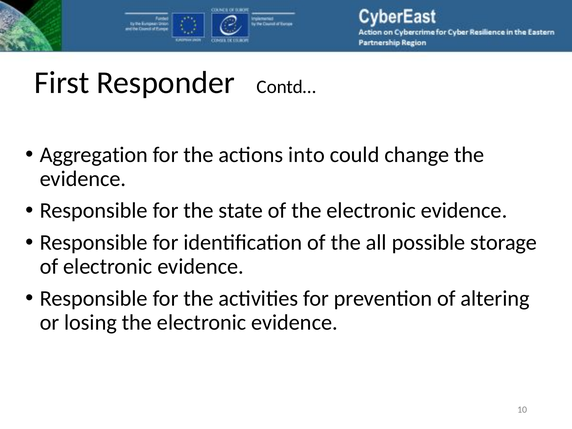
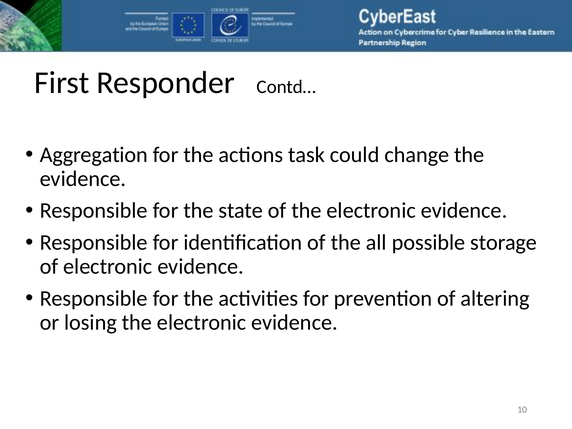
into: into -> task (307, 155)
